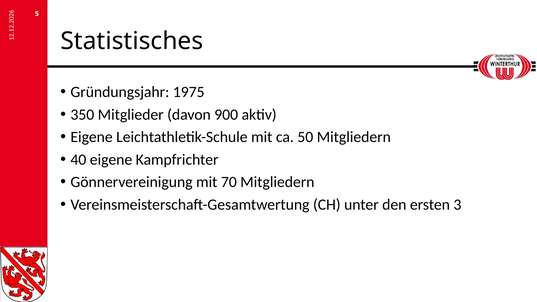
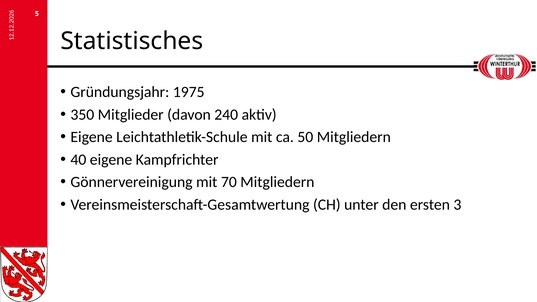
900: 900 -> 240 (226, 115)
